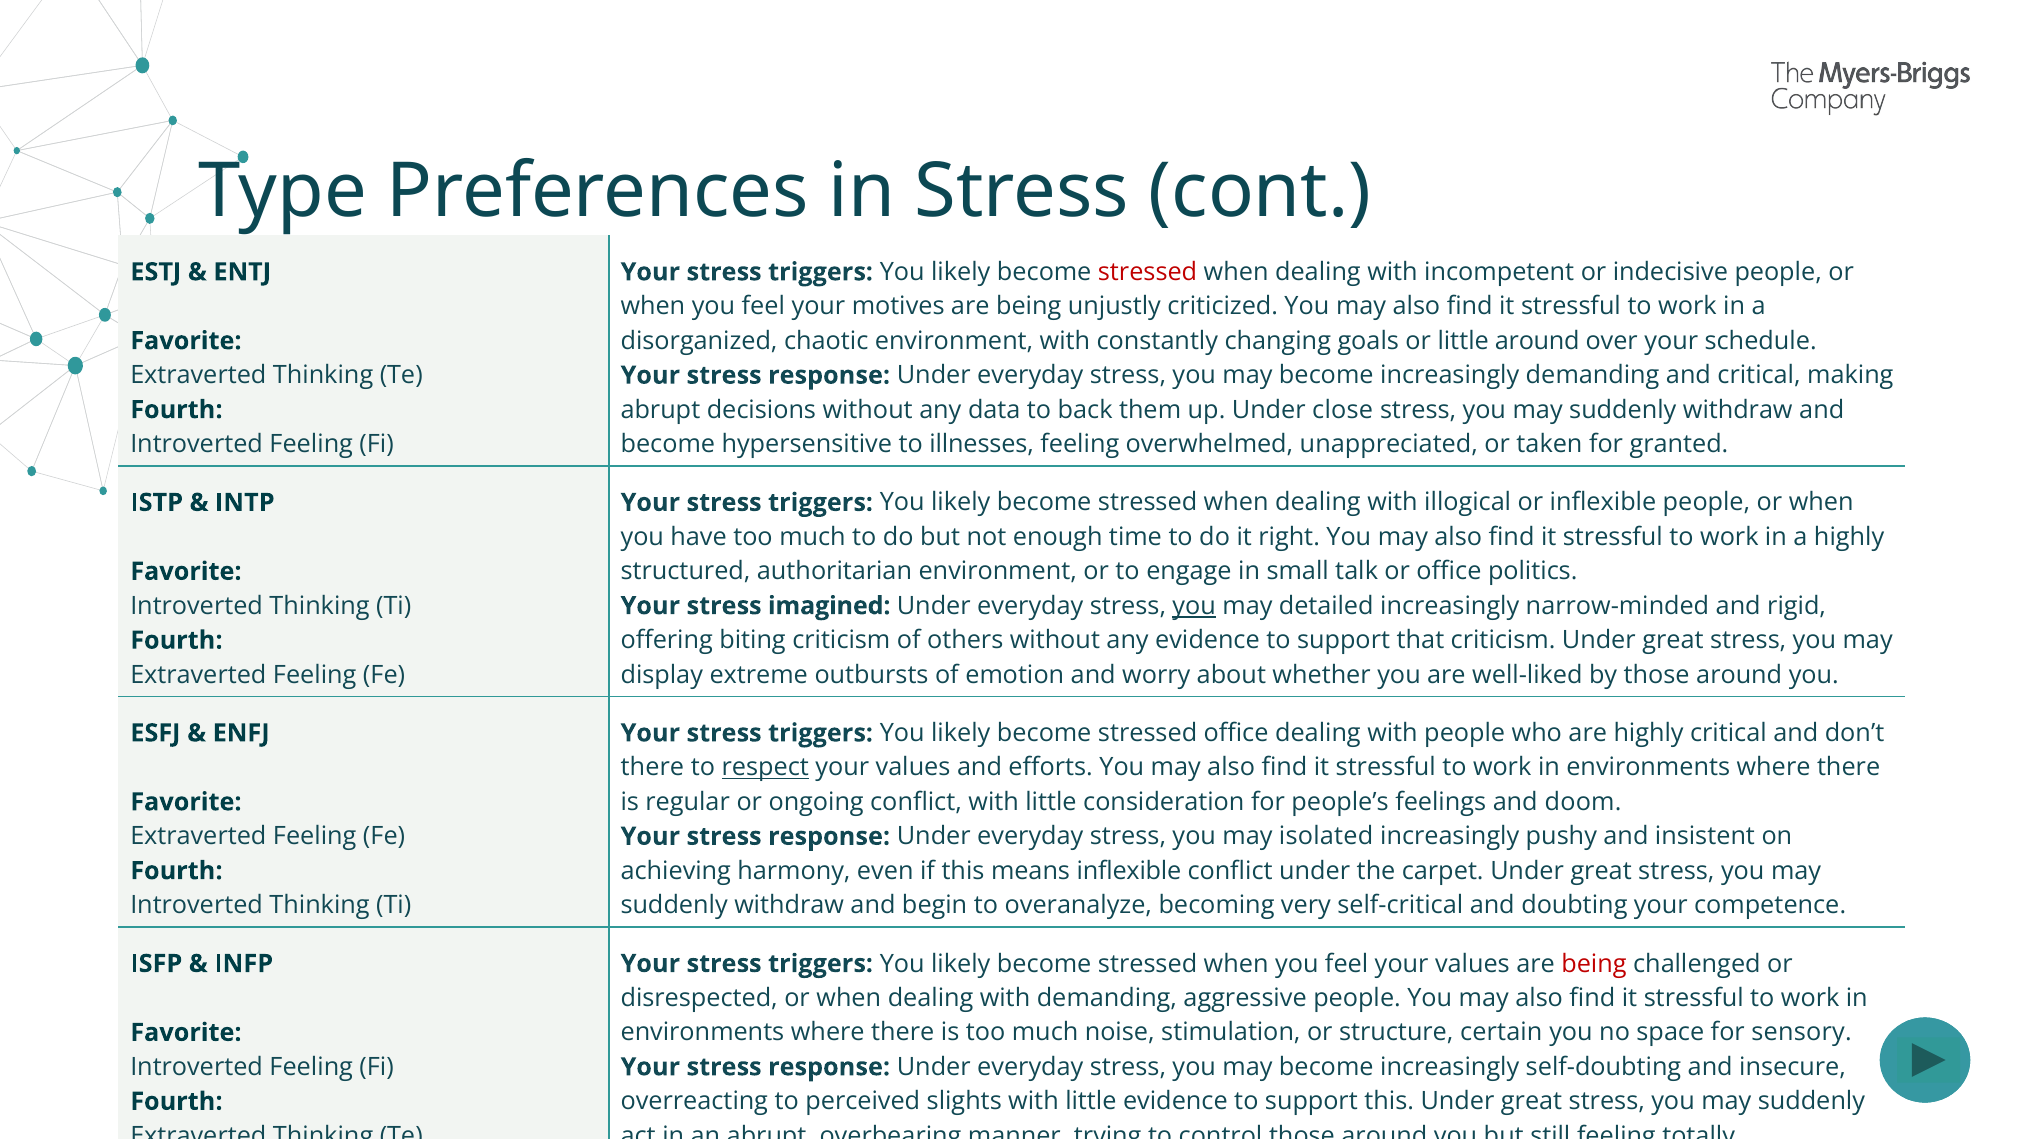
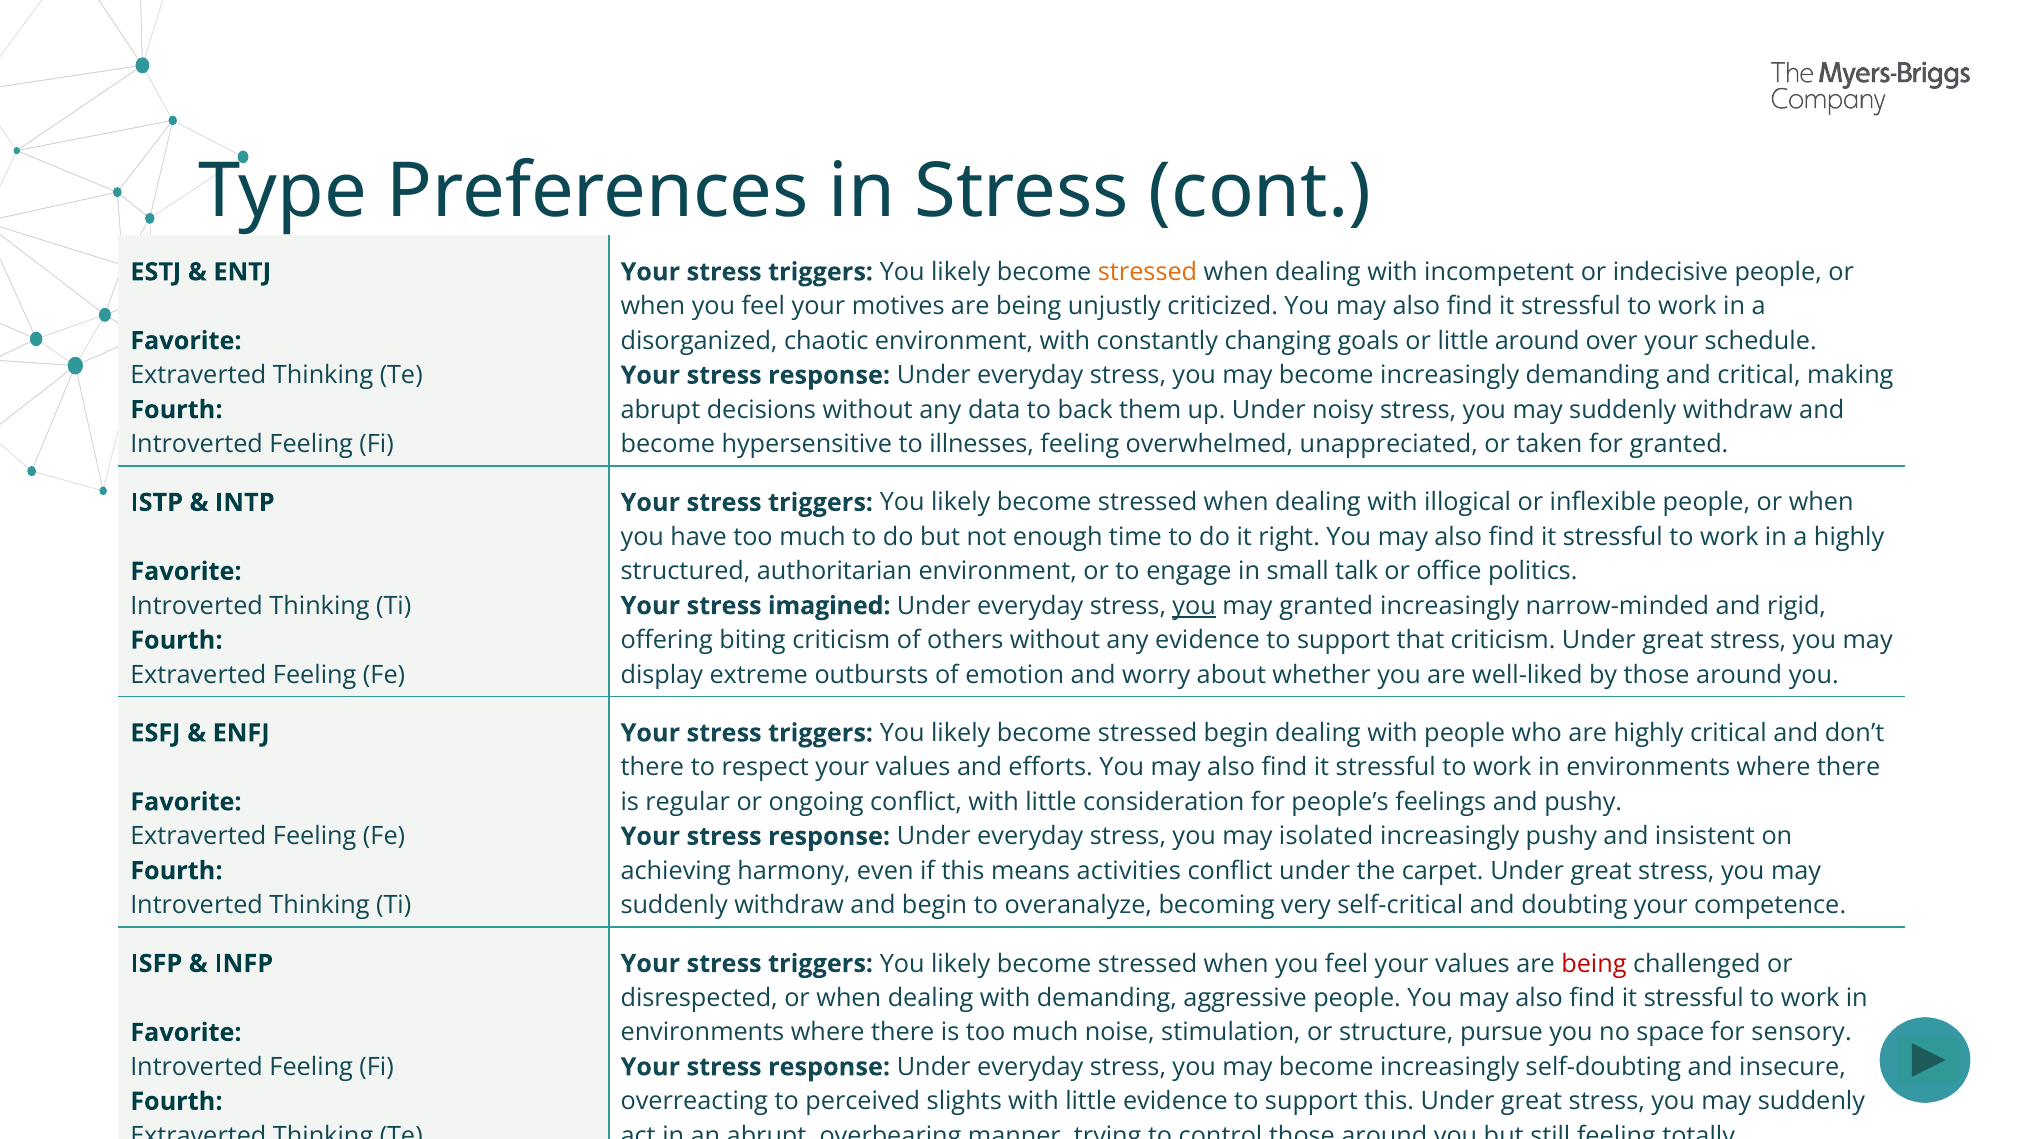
stressed colour: red -> orange (1148, 272)
close: close -> noisy (1343, 410)
may detailed: detailed -> granted (1326, 606)
stressed office: office -> begin (1236, 733)
respect underline: present -> none (765, 767)
and doom: doom -> pushy (1583, 802)
means inflexible: inflexible -> activities (1129, 870)
certain: certain -> pursue (1501, 1032)
